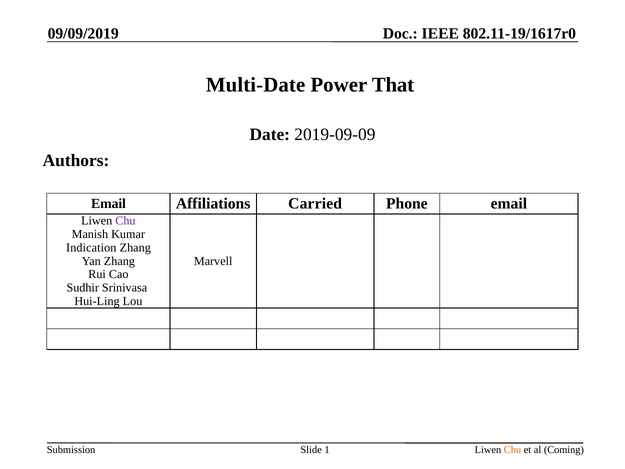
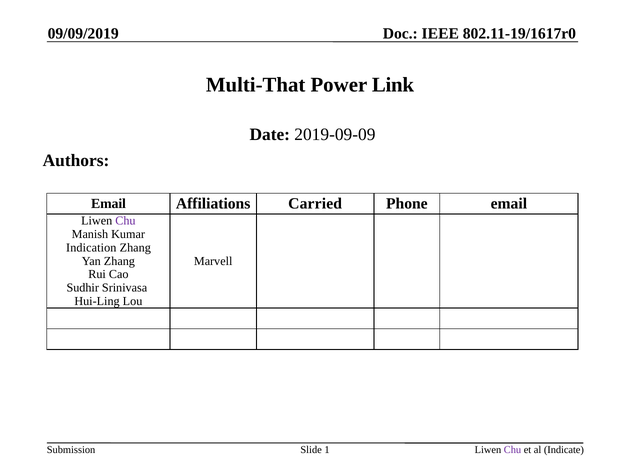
Multi-Date: Multi-Date -> Multi-That (256, 85)
That: That -> Link (393, 85)
Chu colour: orange -> purple (513, 450)
Coming: Coming -> Indicate (564, 450)
